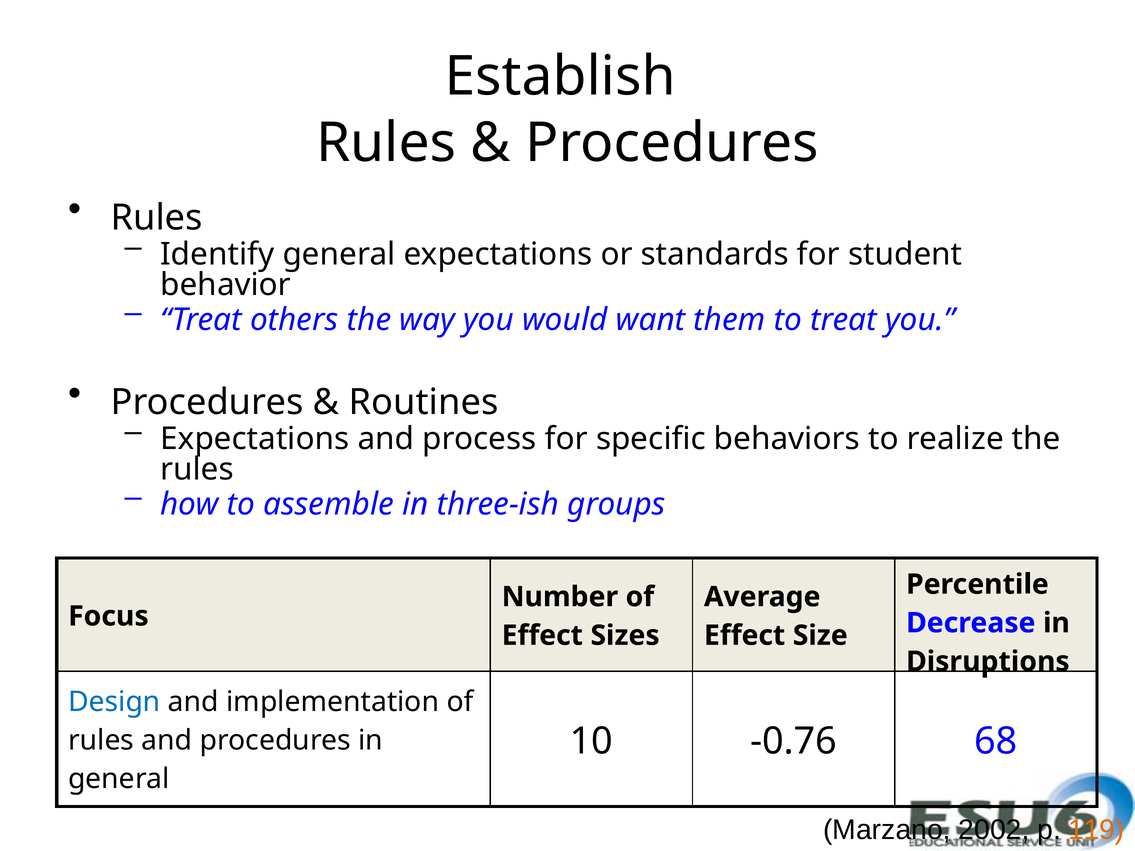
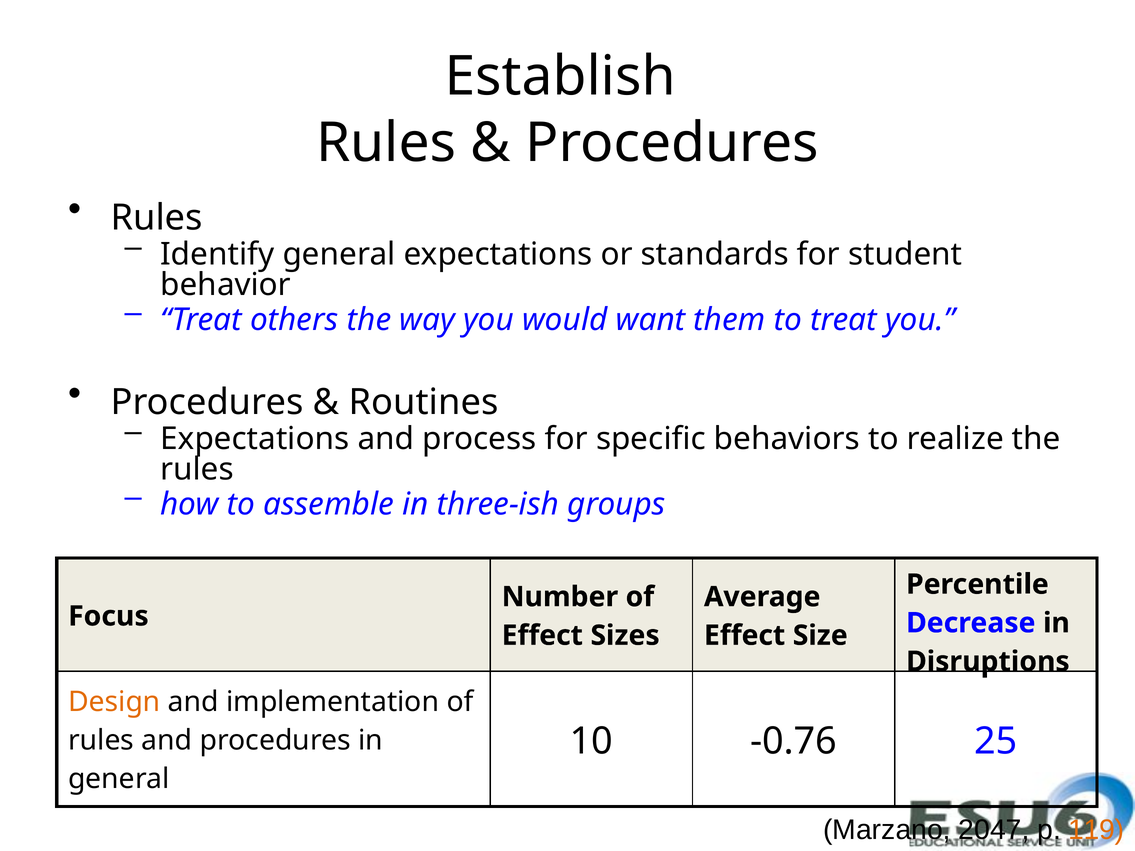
Design colour: blue -> orange (114, 702)
68: 68 -> 25 (996, 741)
2002: 2002 -> 2047 (994, 830)
